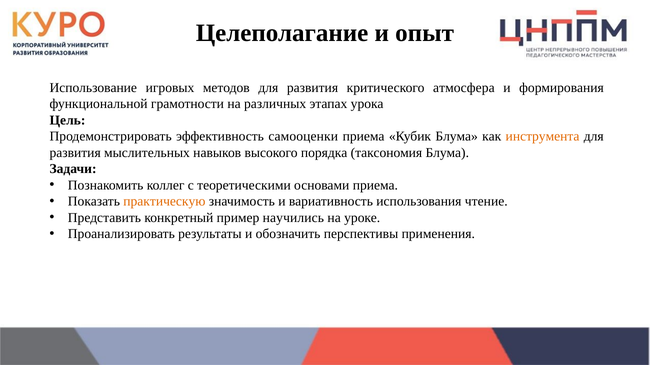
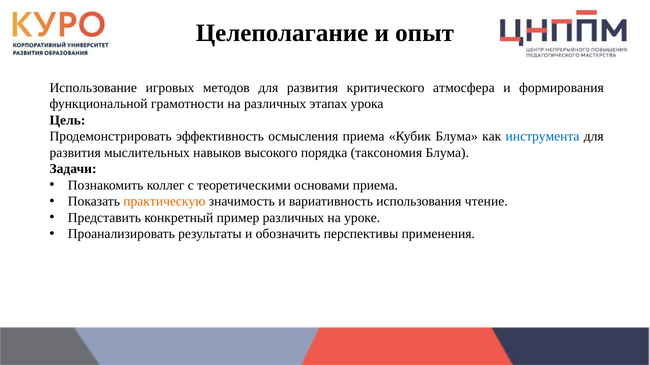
самооценки: самооценки -> осмысления (303, 137)
инструмента colour: orange -> blue (543, 137)
пример научились: научились -> различных (293, 218)
